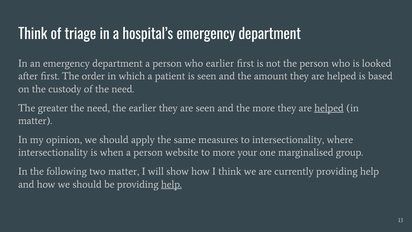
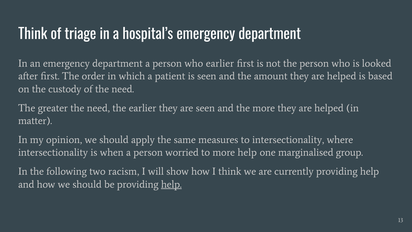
helped underline: present -> none (329, 108)
website: website -> worried (182, 152)
more your: your -> help (247, 152)
two matter: matter -> racism (124, 171)
